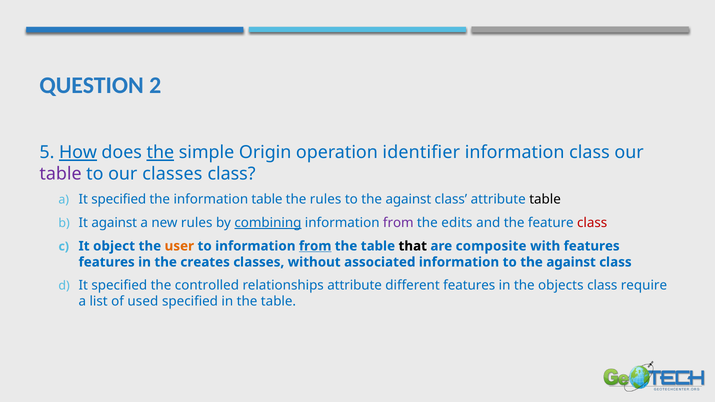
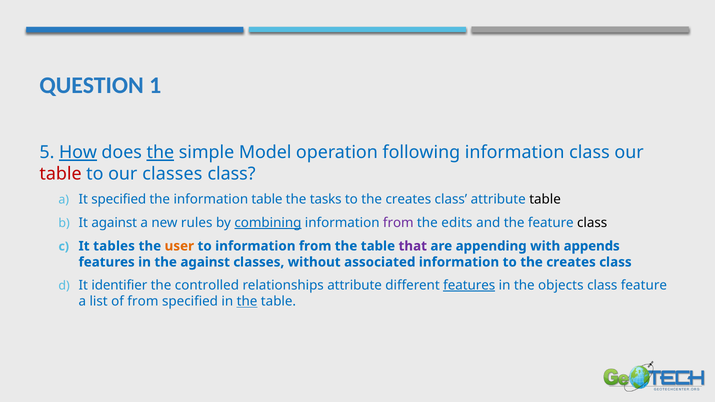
2: 2 -> 1 (155, 85)
Origin: Origin -> Model (265, 153)
identifier: identifier -> following (421, 153)
table colour: purple -> red (61, 174)
the rules: rules -> tasks (326, 200)
against: against -> creates (408, 200)
class colour: red -> black (592, 223)
object: object -> tables (114, 246)
from underline: present -> none (315, 246)
that colour: black -> purple (413, 246)
composite: composite -> appending (491, 246)
with features: features -> appends (592, 246)
the creates: creates -> against (205, 262)
information to the against: against -> creates (571, 262)
specified: specified -> identifier (119, 285)
features underline: none -> present (469, 285)
class require: require -> feature (644, 285)
of used: used -> from (143, 302)
the underline: none -> present (247, 302)
